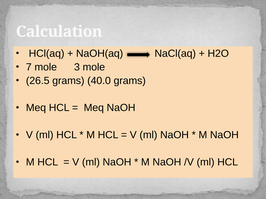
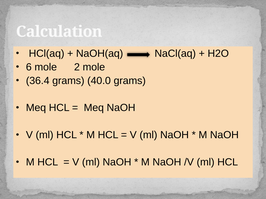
7: 7 -> 6 (29, 67)
3: 3 -> 2 (77, 67)
26.5: 26.5 -> 36.4 (38, 81)
